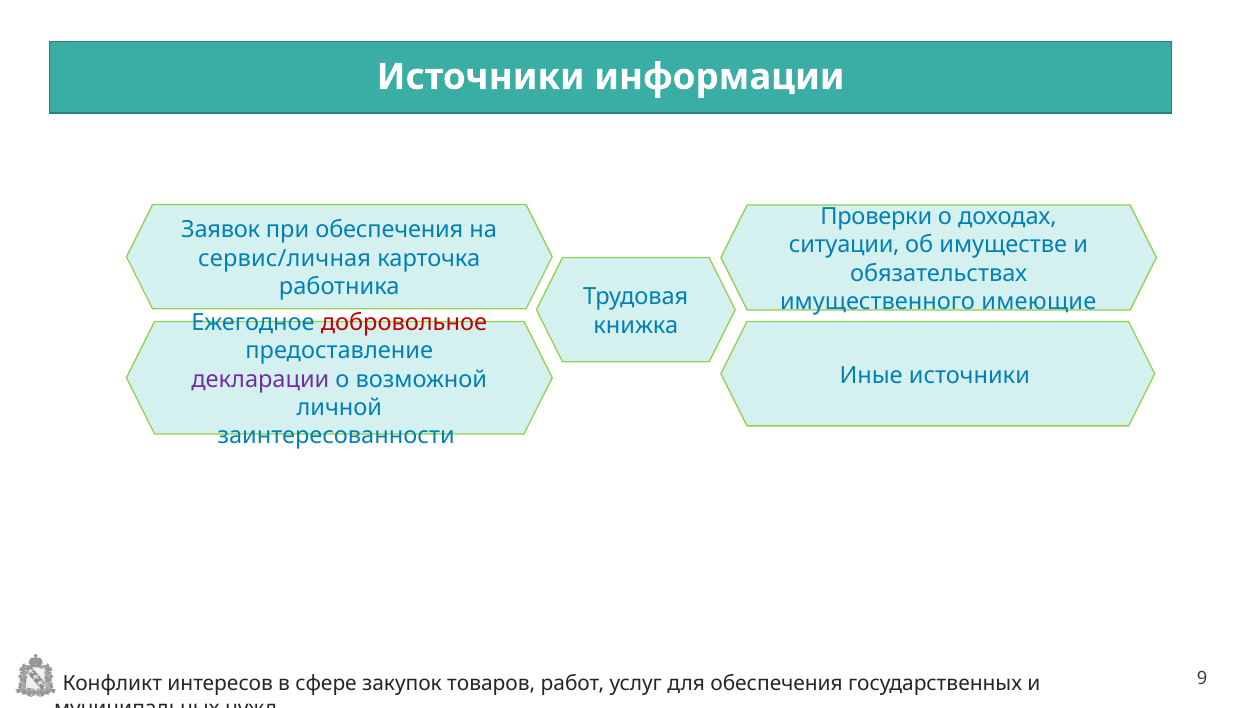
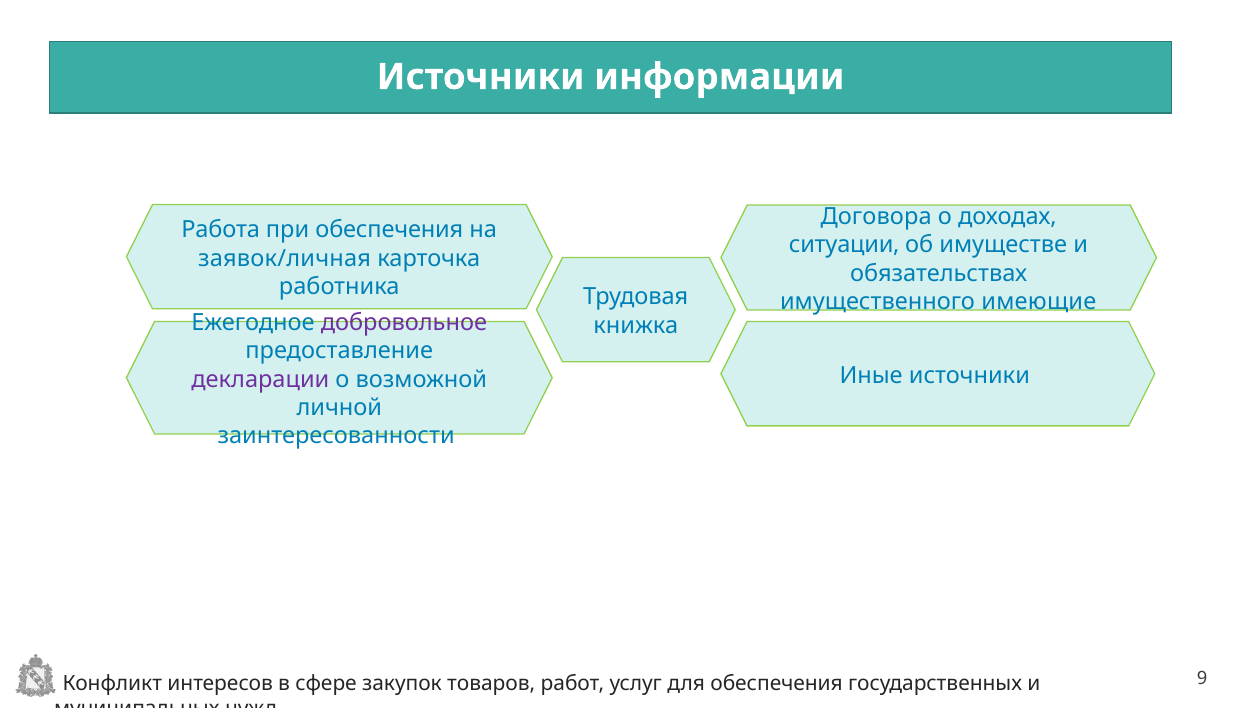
Проверки: Проверки -> Договора (876, 217)
Заявок: Заявок -> Работа (221, 230)
сервис/личная: сервис/личная -> заявок/личная (285, 258)
добровольное colour: red -> purple (404, 323)
